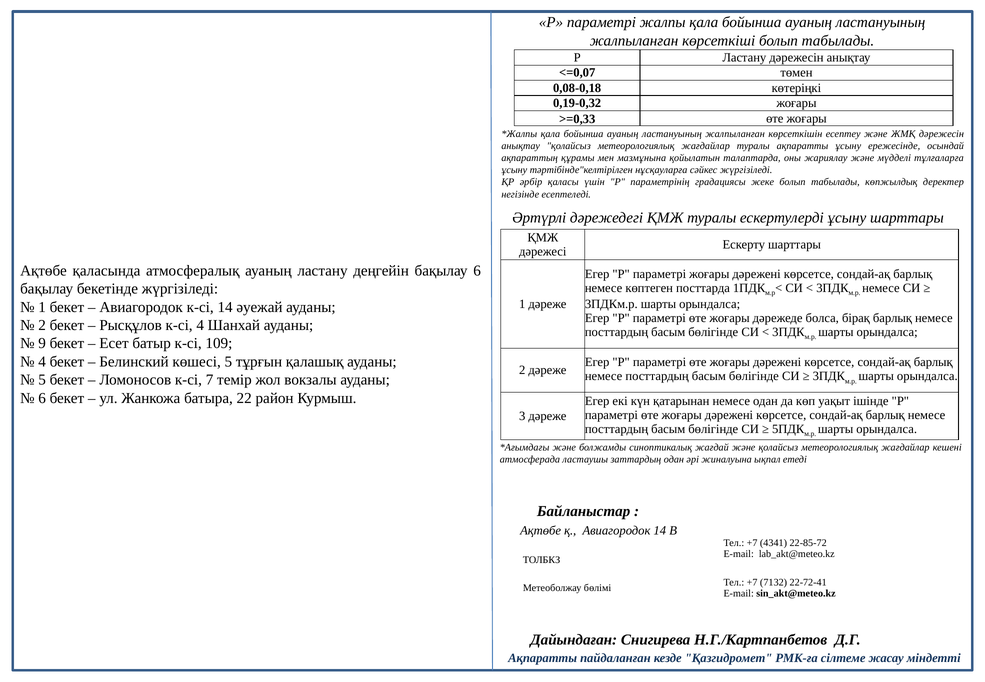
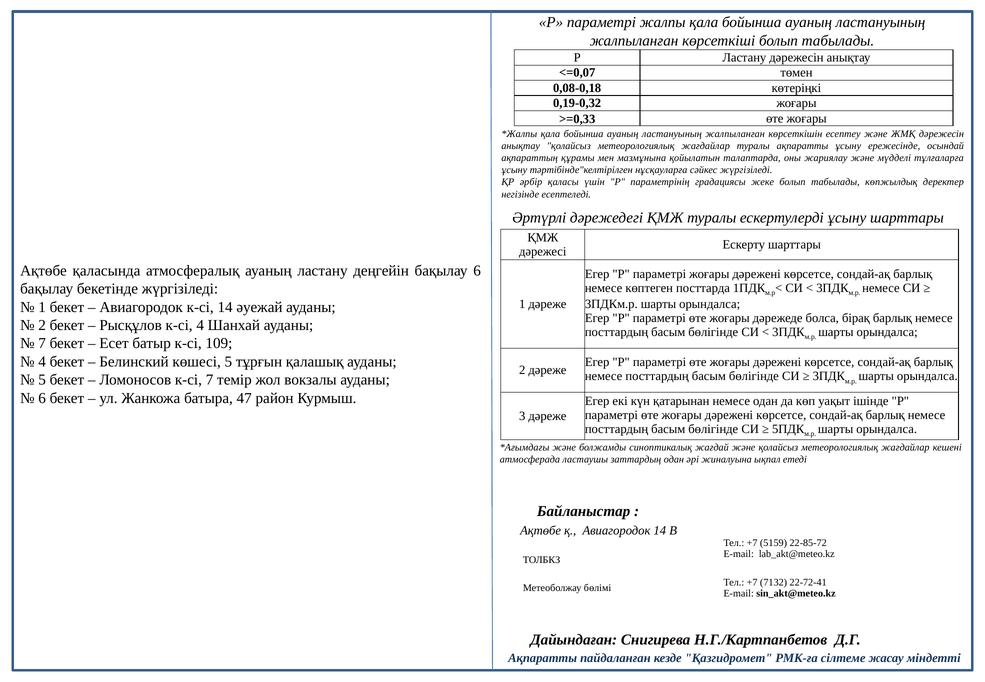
9: 9 -> 7 (42, 343)
22: 22 -> 47 (244, 398)
4341: 4341 -> 5159 (774, 543)
